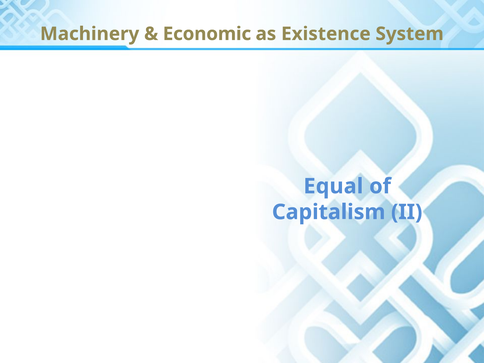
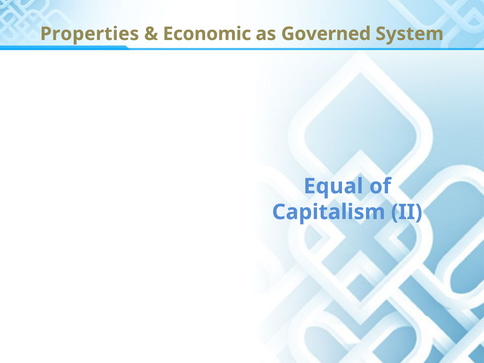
Machinery: Machinery -> Properties (90, 34)
Existence: Existence -> Governed (326, 34)
